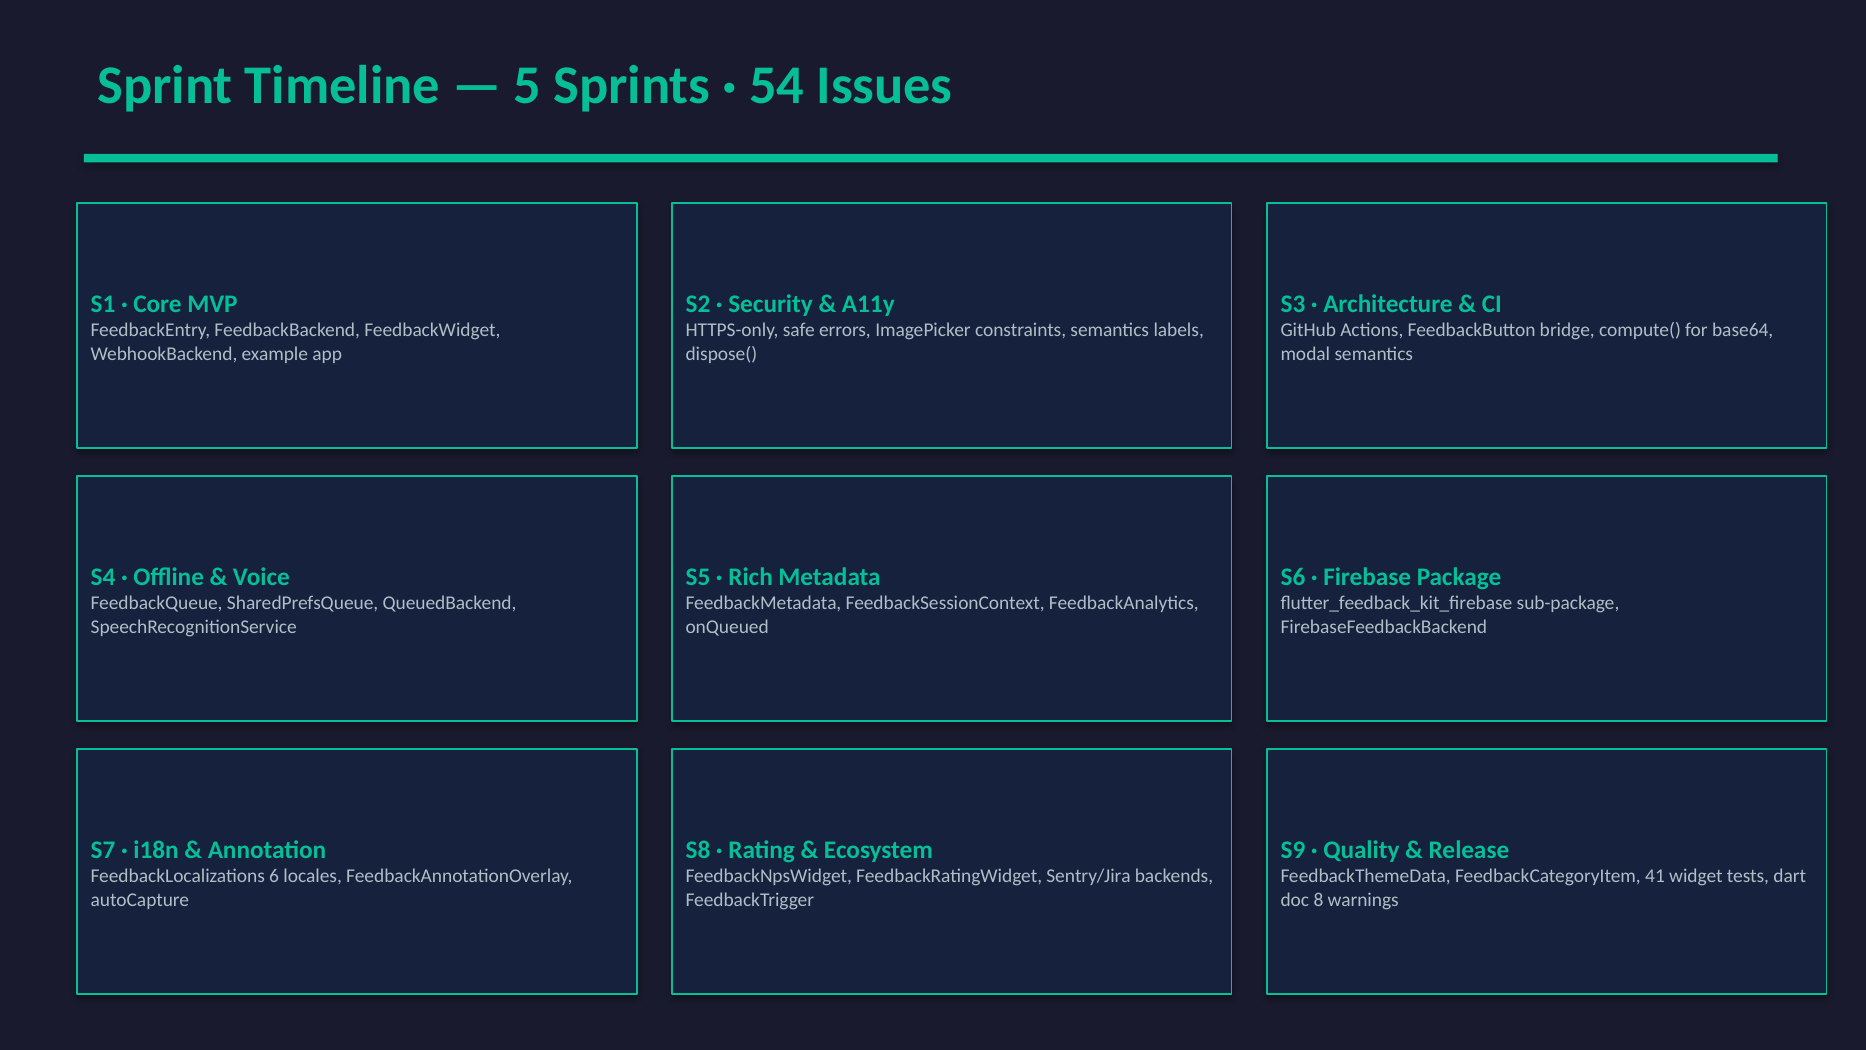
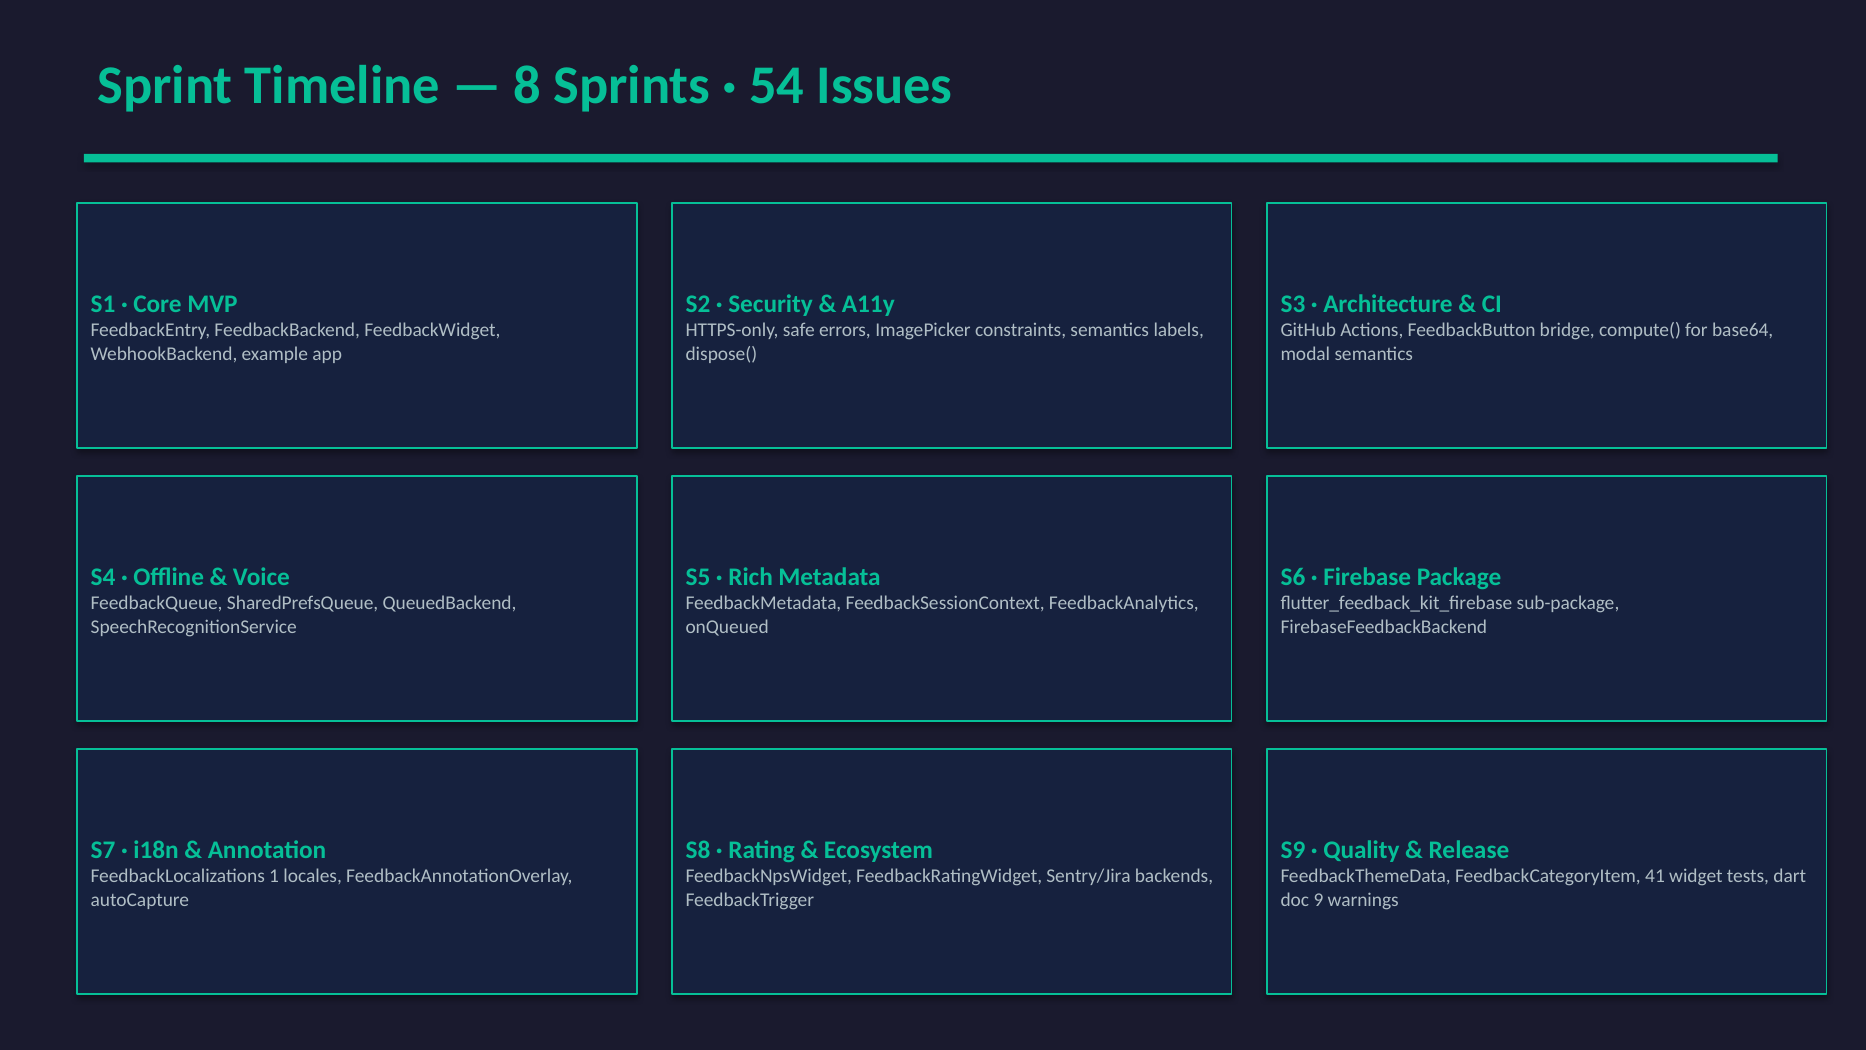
5: 5 -> 8 (527, 85)
6: 6 -> 1 (274, 876)
8: 8 -> 9 (1318, 900)
